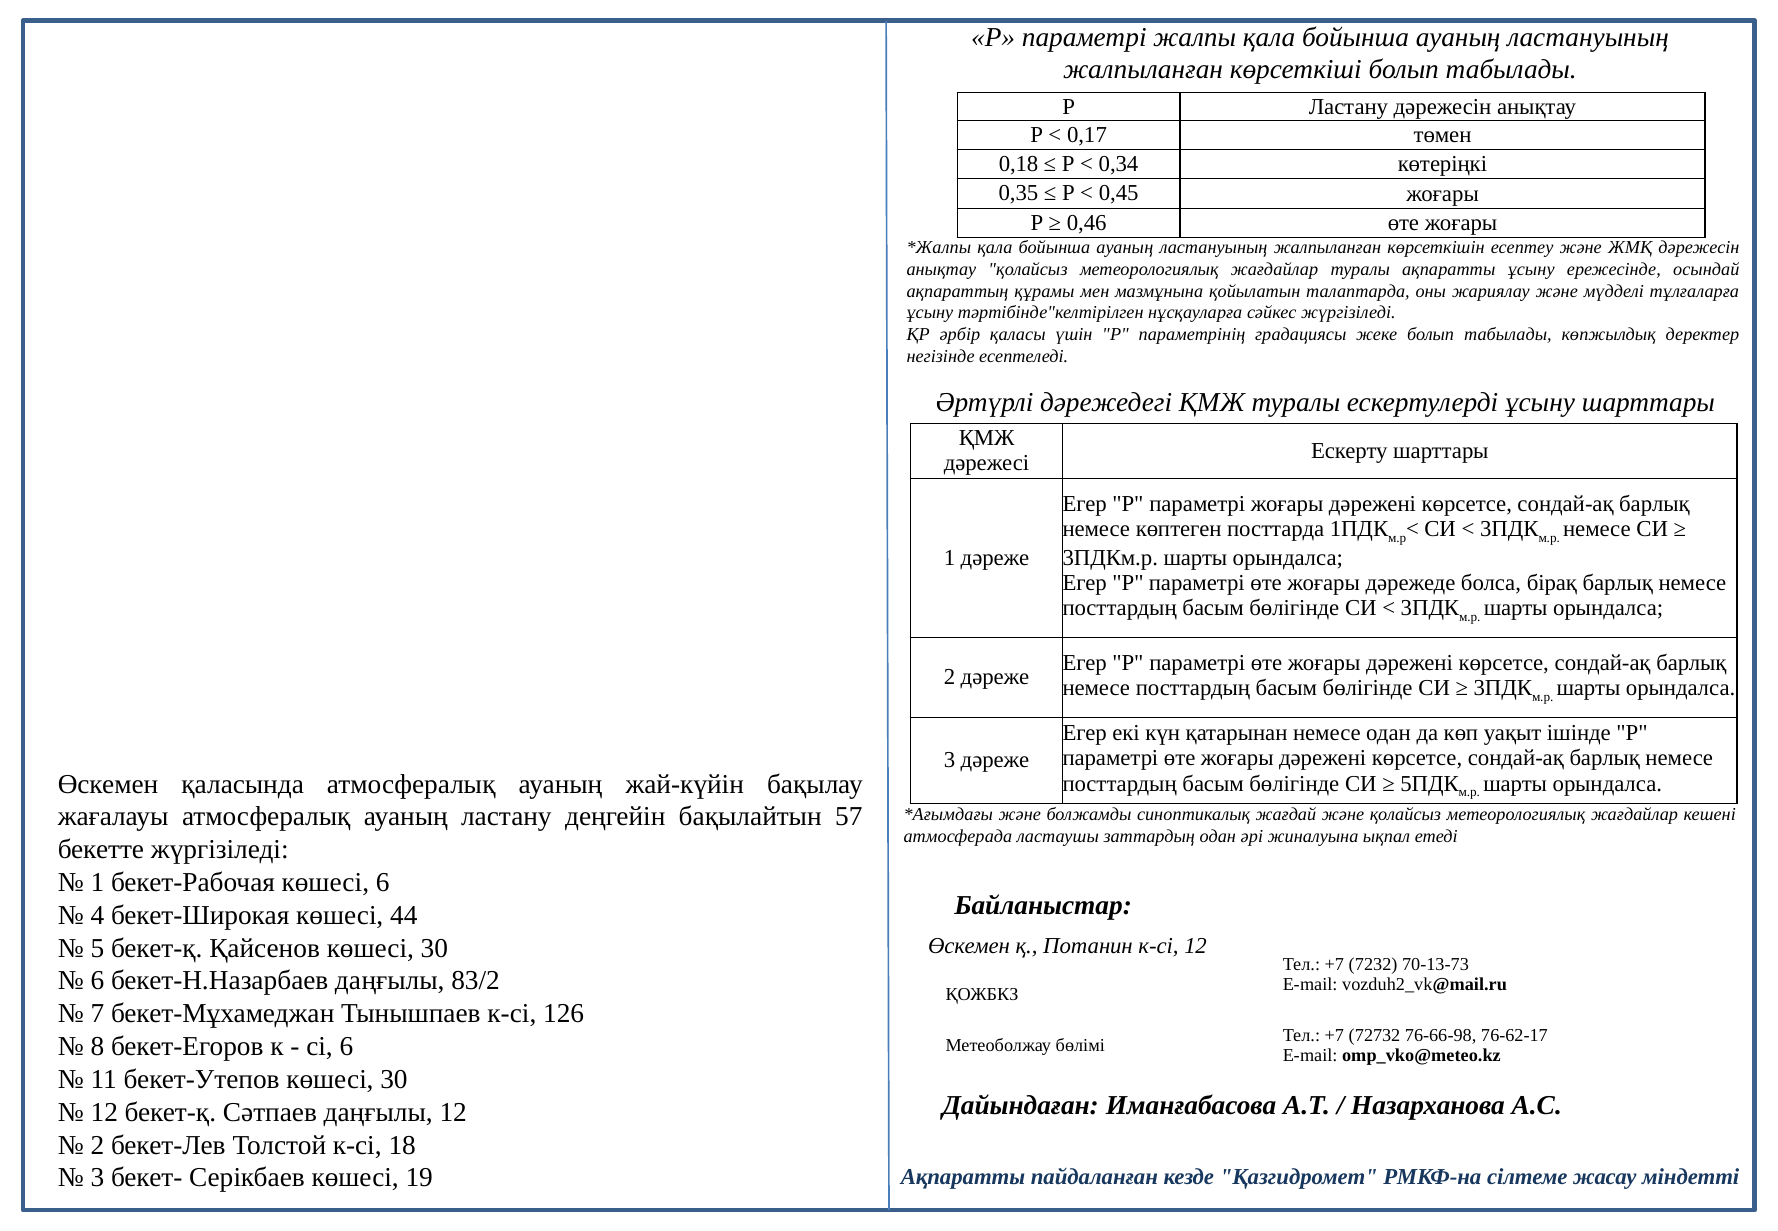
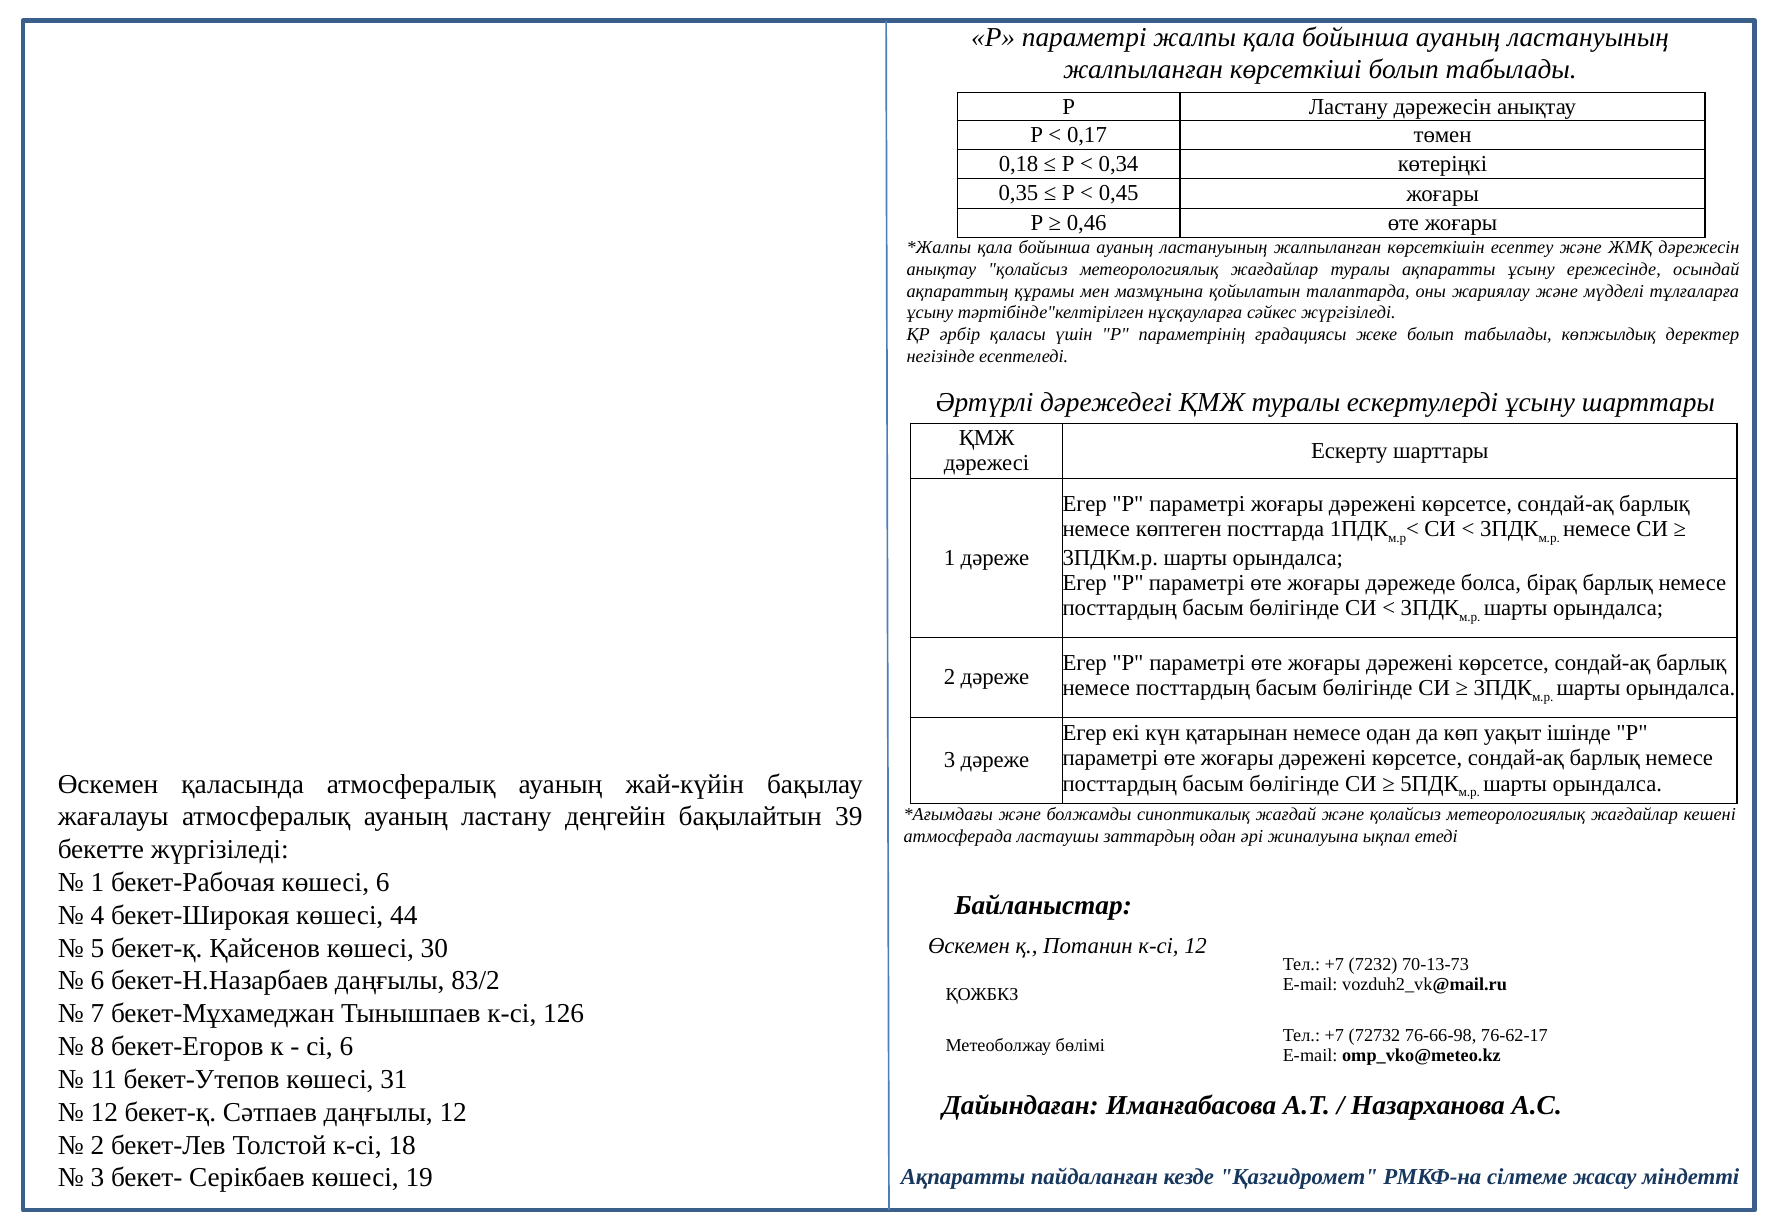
57: 57 -> 39 (849, 817)
бекет-Утепов көшесі 30: 30 -> 31 (394, 1079)
